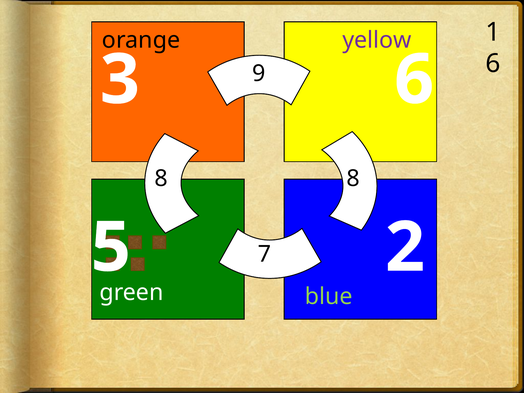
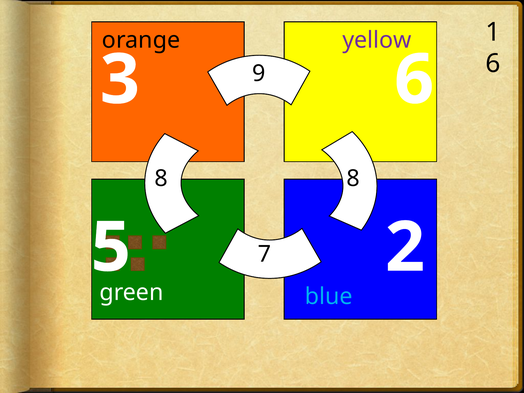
blue colour: light green -> light blue (329, 297)
